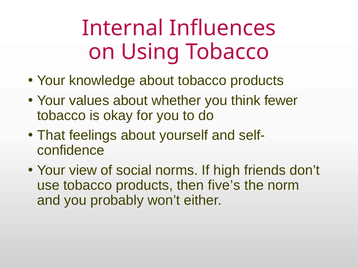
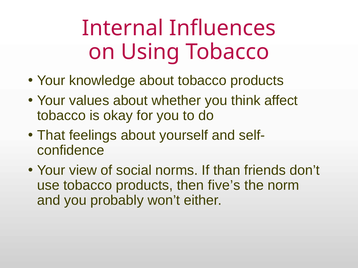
fewer: fewer -> affect (281, 101)
high: high -> than (227, 171)
